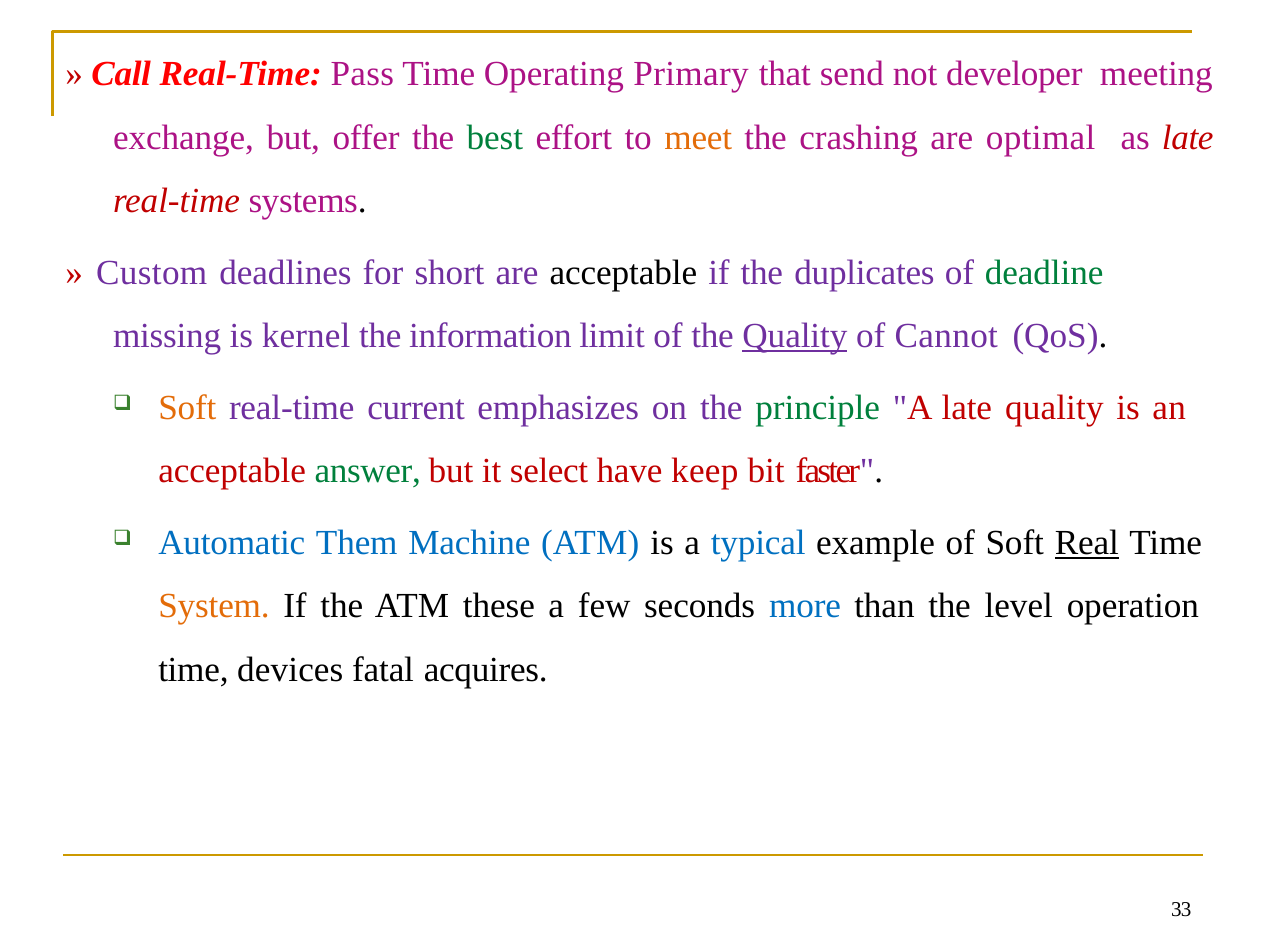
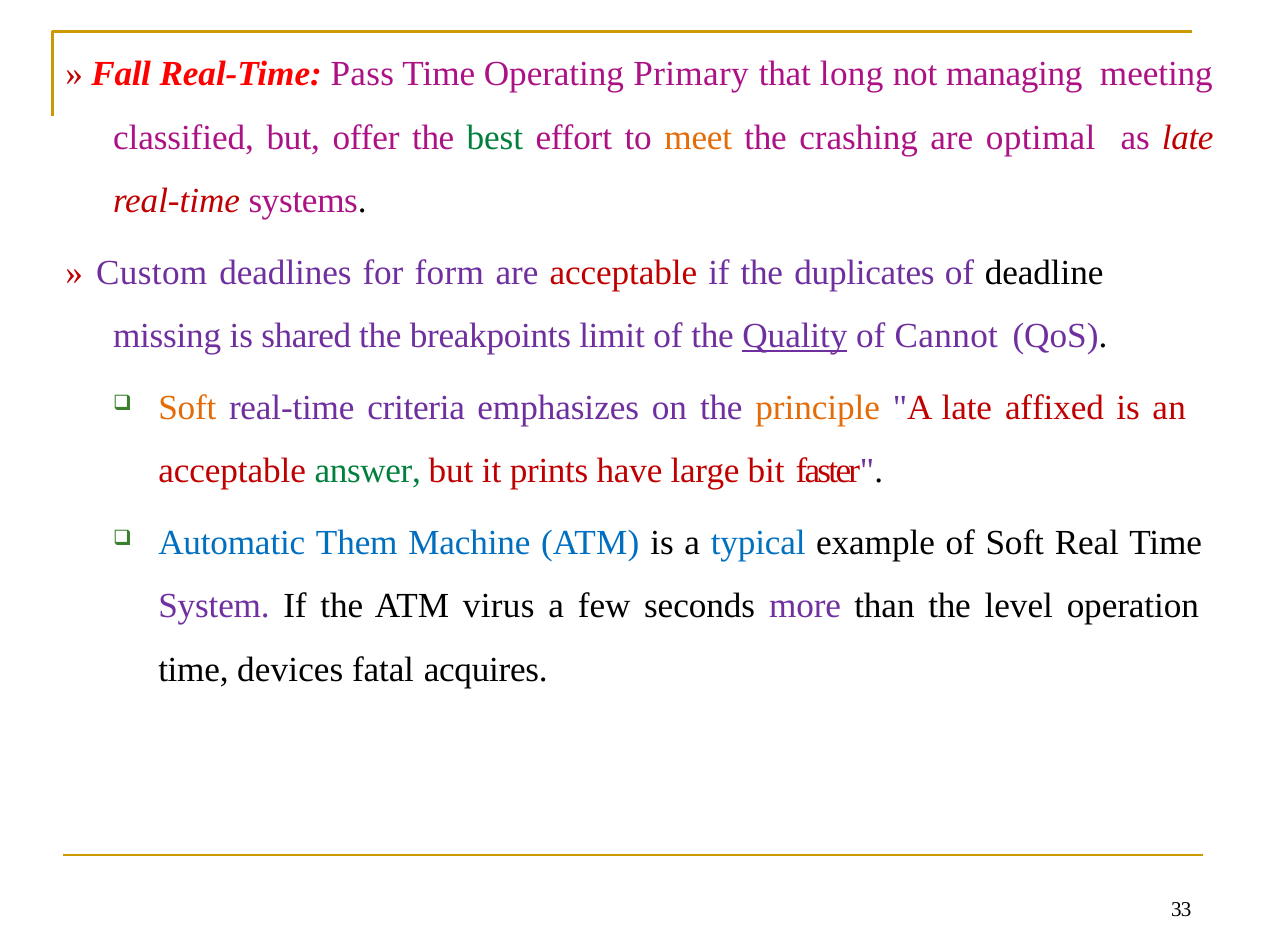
Call: Call -> Fall (121, 74)
send: send -> long (852, 74)
developer: developer -> managing (1014, 74)
exchange: exchange -> classified (184, 137)
short: short -> form (449, 272)
acceptable colour: black -> red (623, 272)
deadline colour: green -> black (1044, 272)
kernel: kernel -> shared (306, 336)
information: information -> breakpoints (490, 336)
current: current -> criteria (416, 408)
principle colour: green -> orange (818, 408)
late quality: quality -> affixed (1054, 408)
select: select -> prints (549, 471)
keep: keep -> large (705, 471)
Real underline: present -> none (1087, 543)
System colour: orange -> purple (214, 606)
these: these -> virus (499, 606)
more colour: blue -> purple (805, 606)
